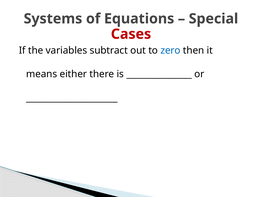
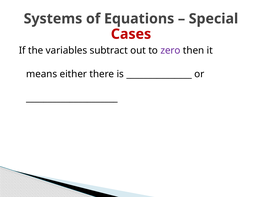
zero colour: blue -> purple (170, 50)
